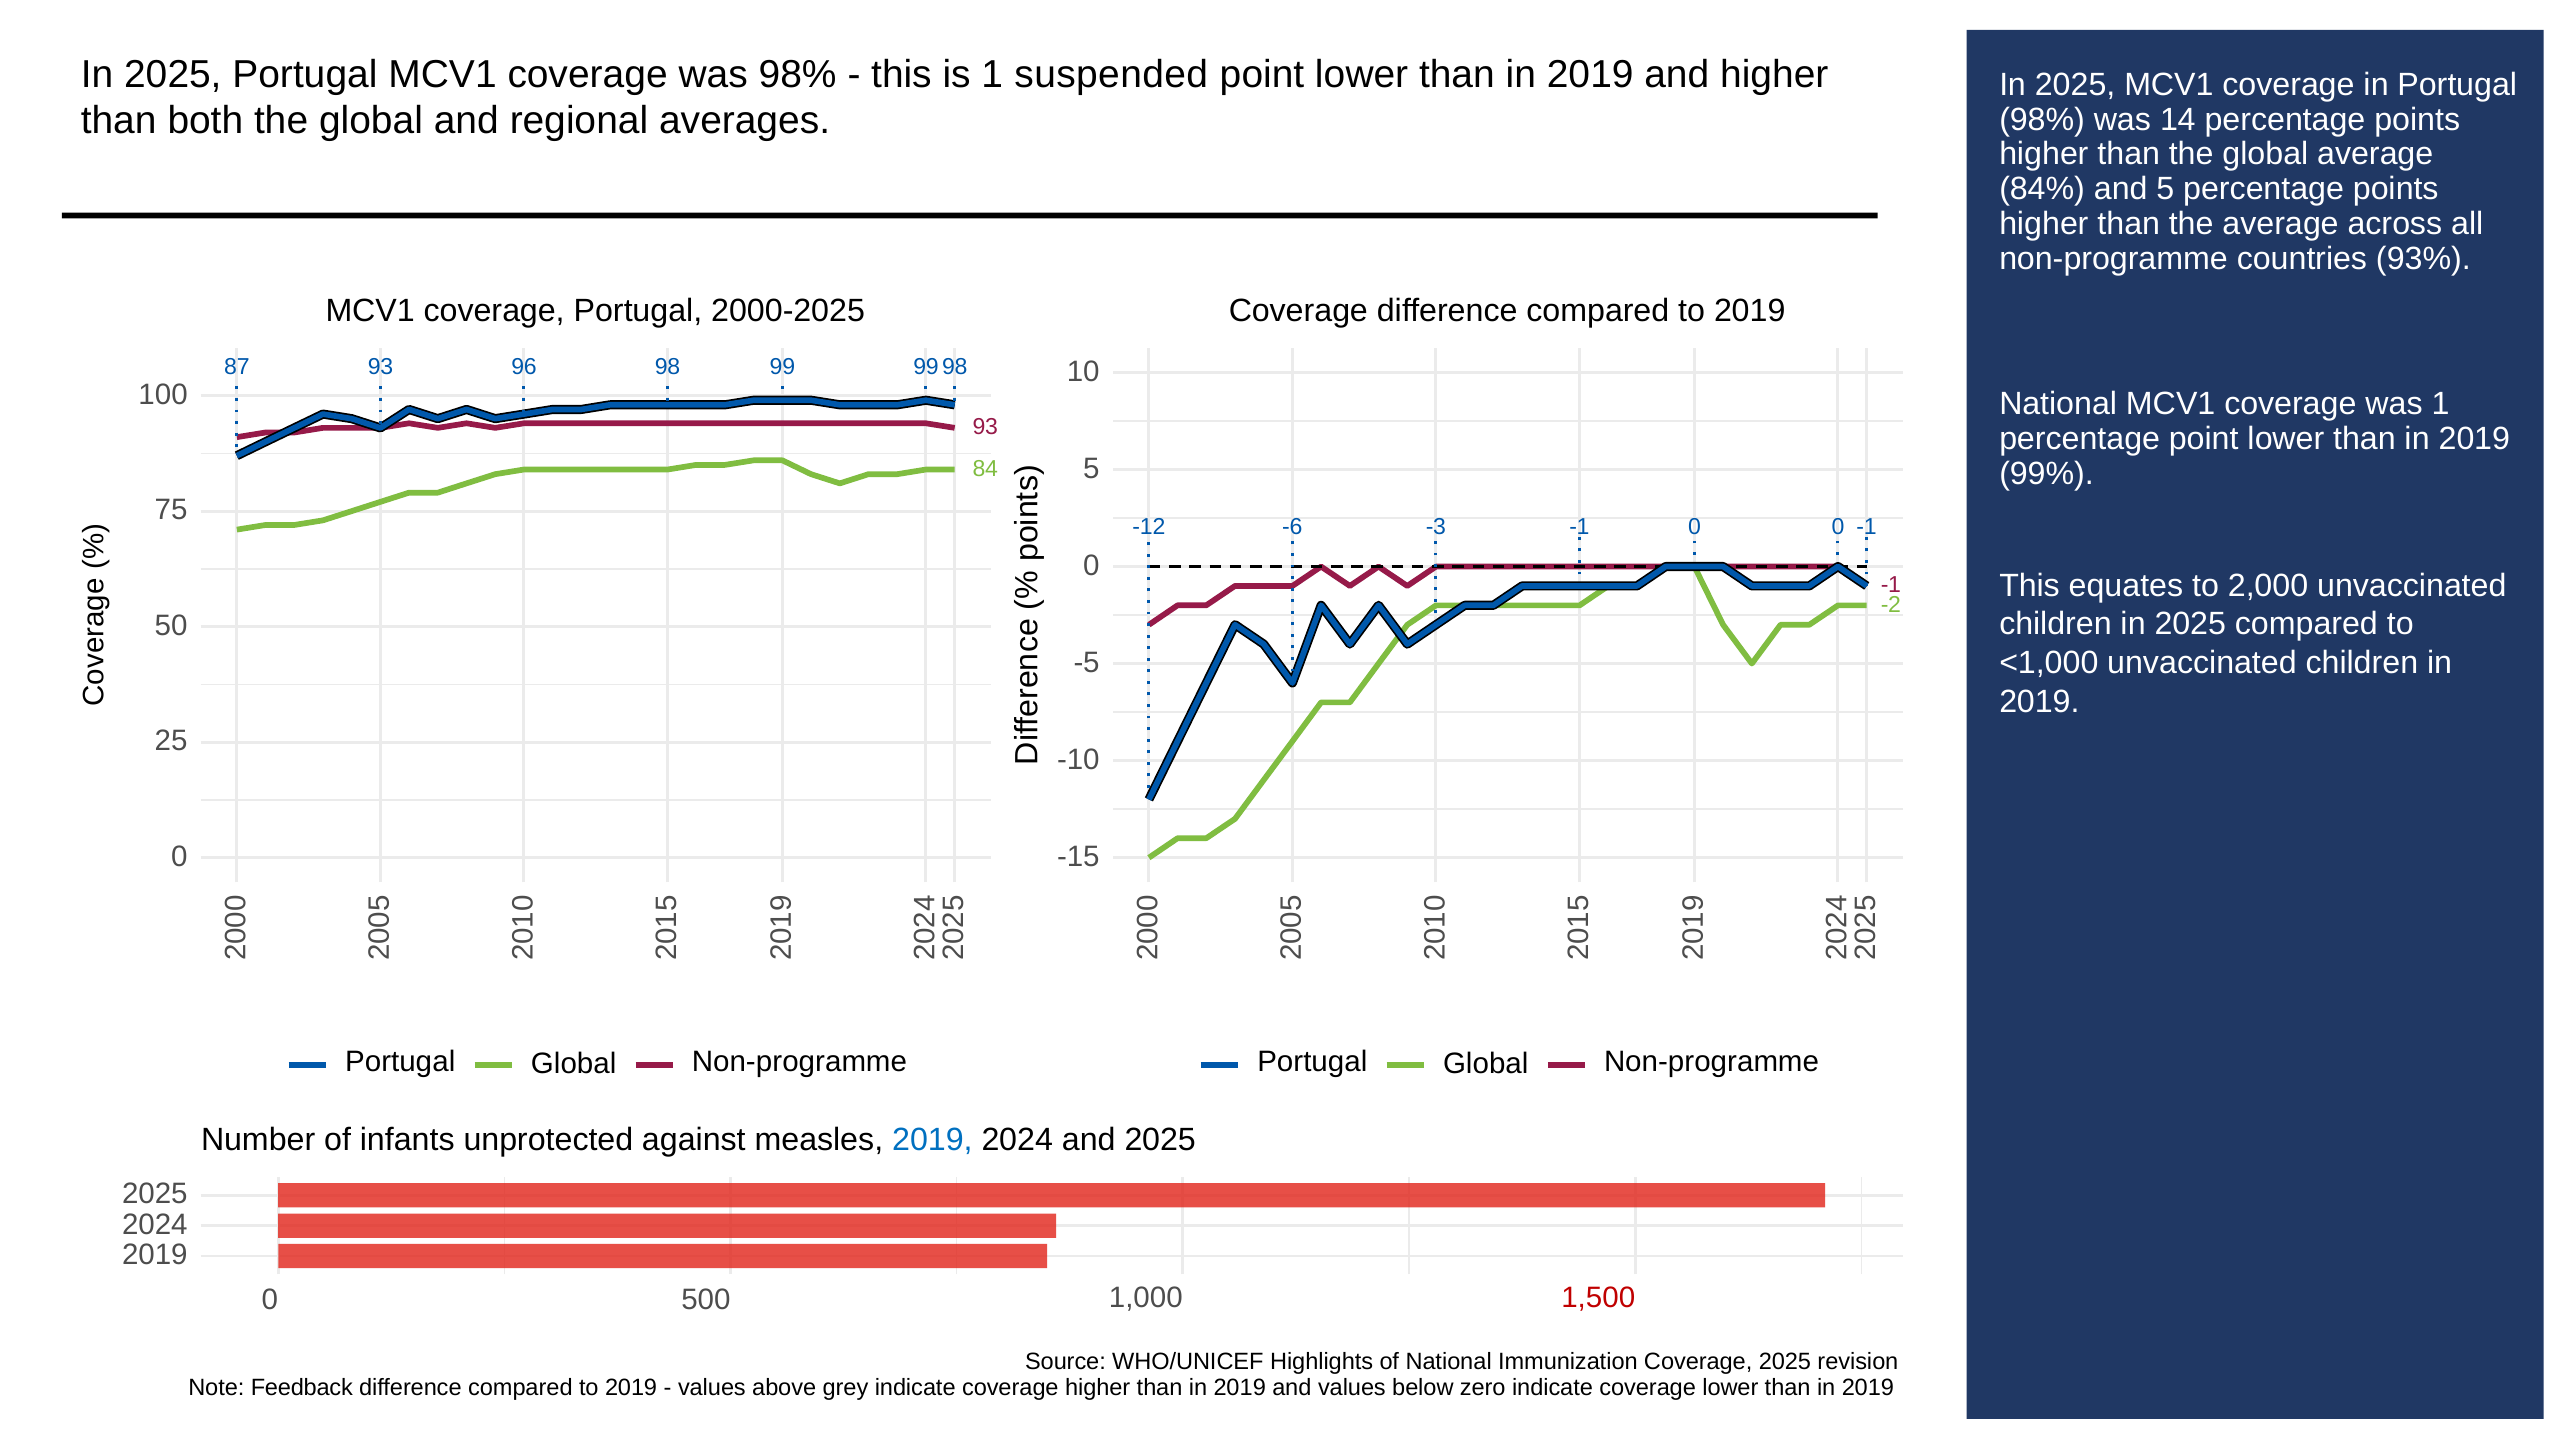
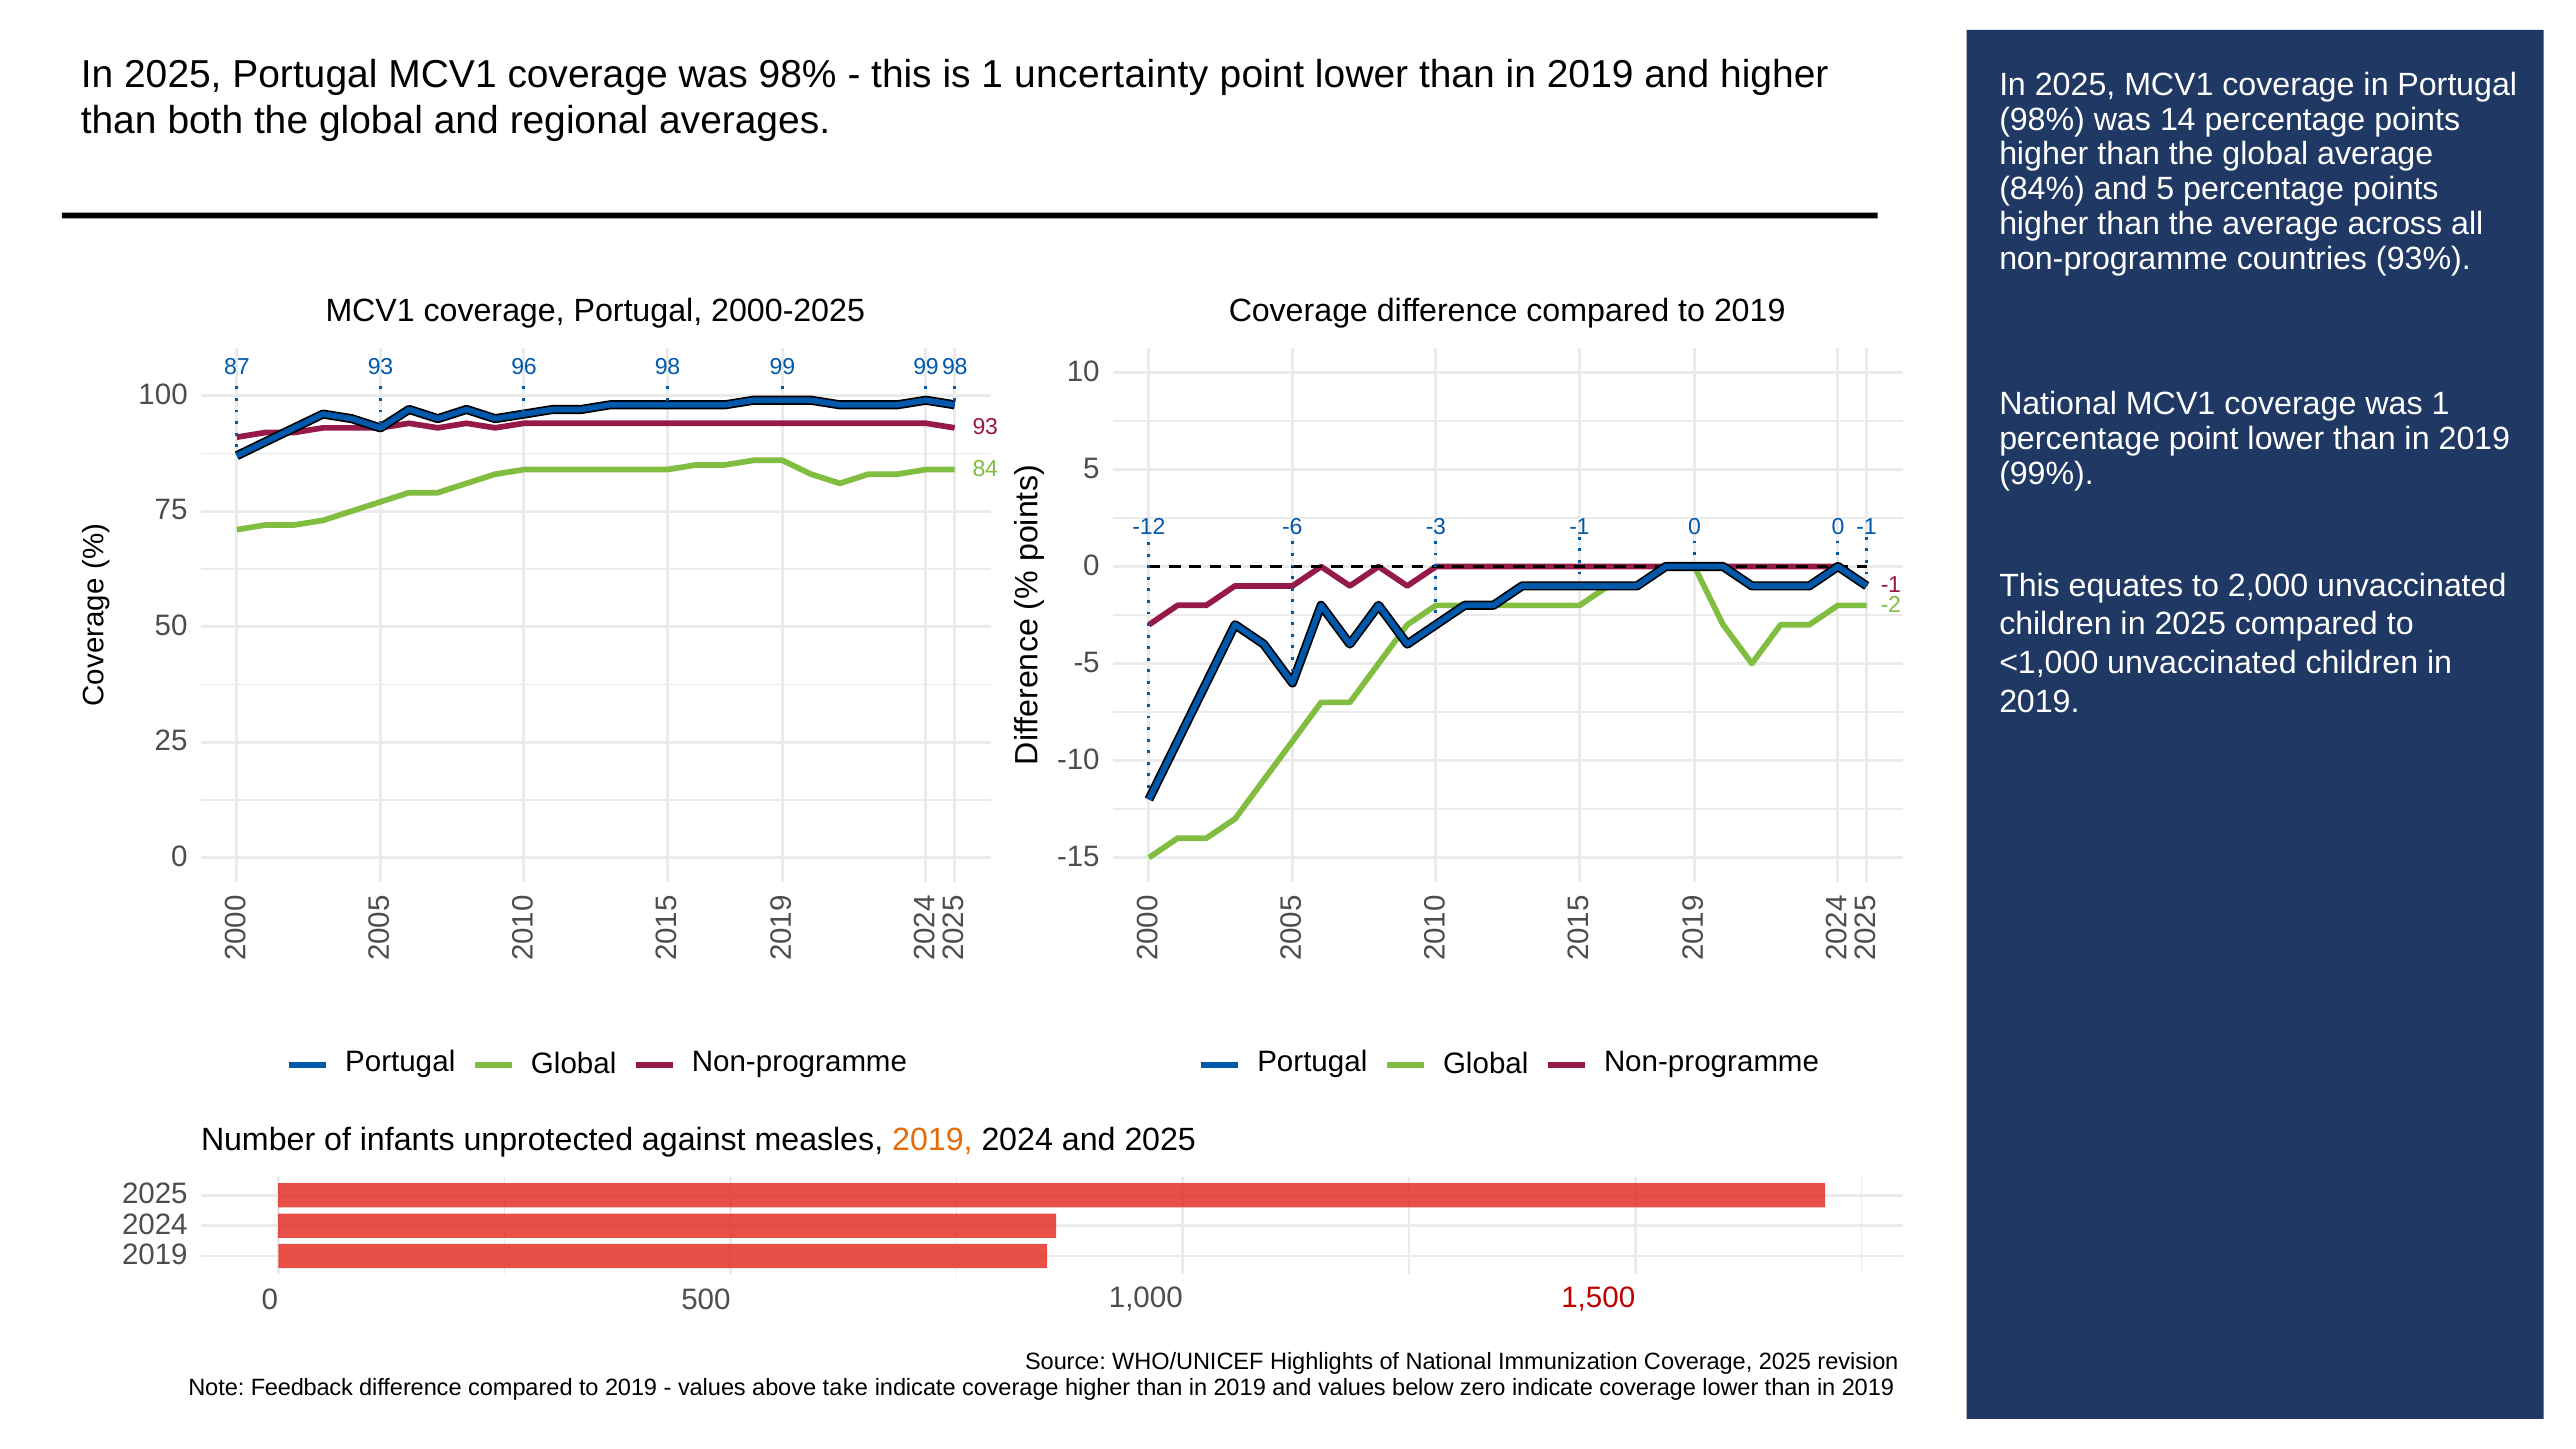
suspended: suspended -> uncertainty (1111, 74)
2019 colour: blue -> orange (932, 1140)
grey: grey -> take (845, 1387)
